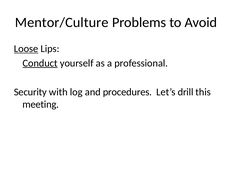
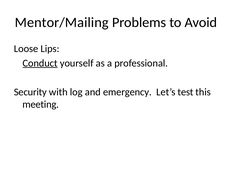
Mentor/Culture: Mentor/Culture -> Mentor/Mailing (62, 22)
Loose underline: present -> none (26, 49)
procedures: procedures -> emergency (127, 92)
drill: drill -> test (186, 92)
